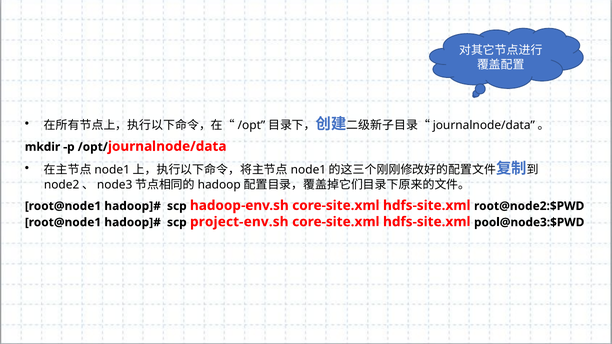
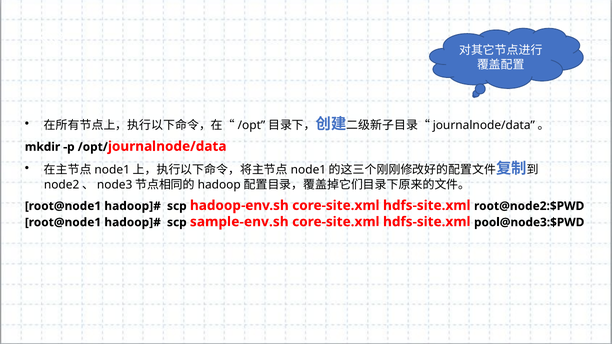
project-env.sh: project-env.sh -> sample-env.sh (239, 222)
